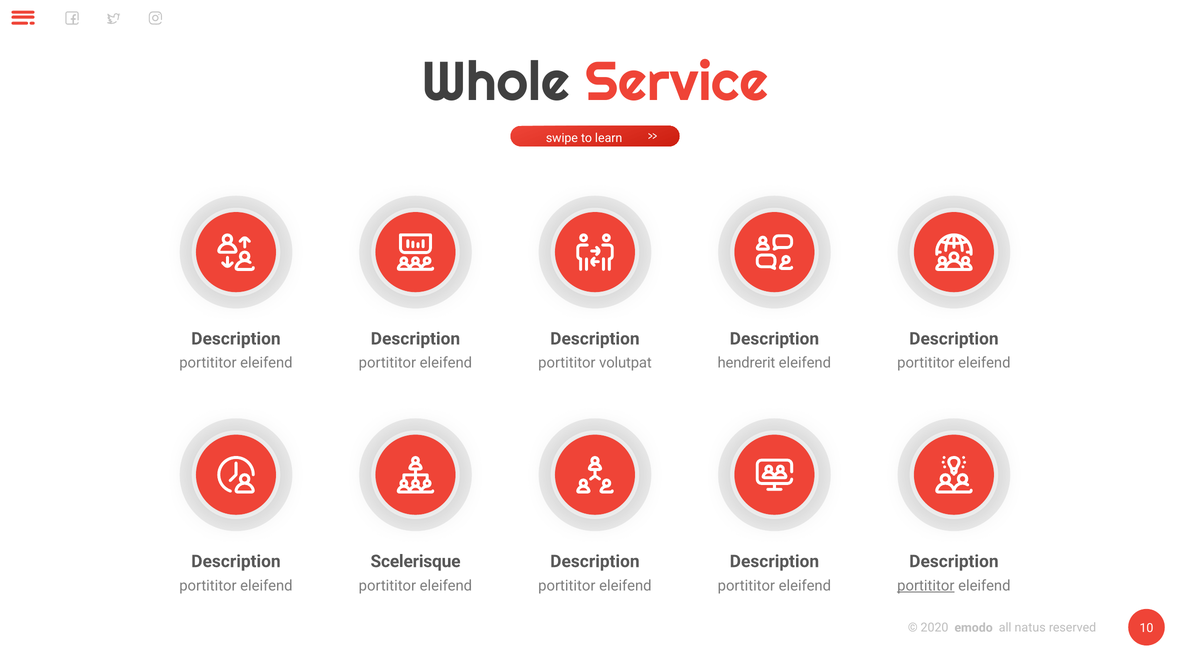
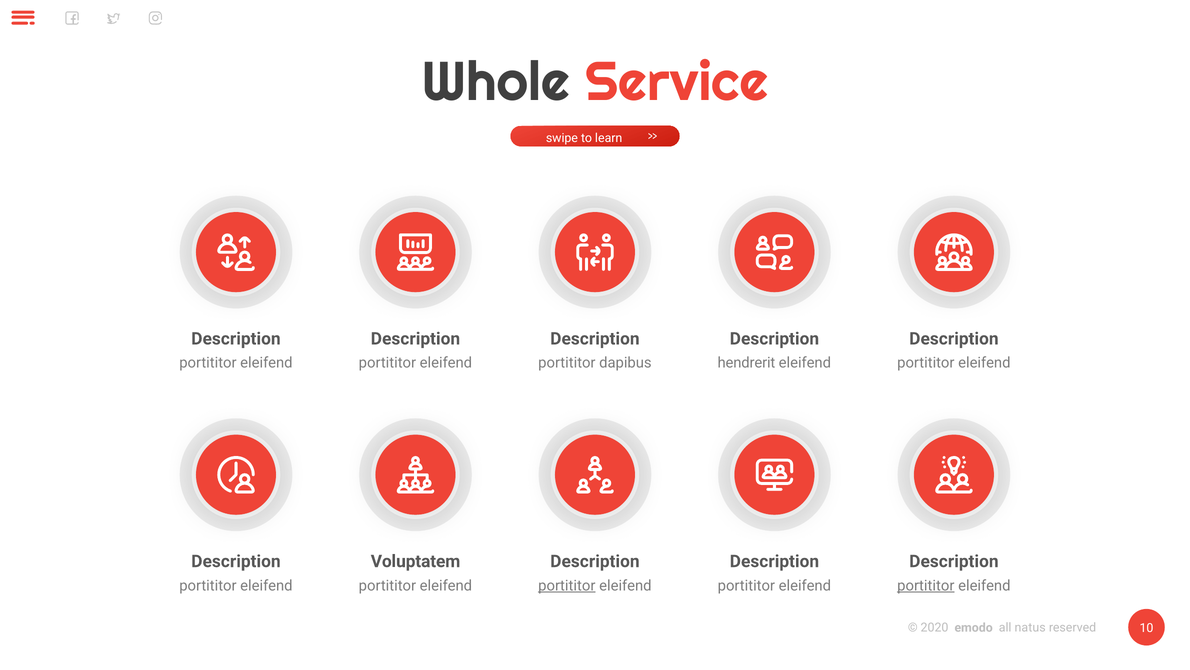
volutpat: volutpat -> dapibus (625, 363)
Scelerisque: Scelerisque -> Voluptatem (415, 561)
portititor underline: none -> present (567, 585)
